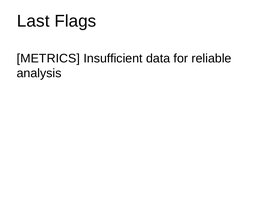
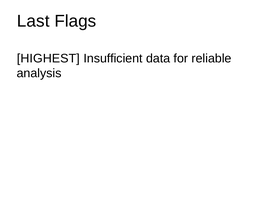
METRICS: METRICS -> HIGHEST (48, 59)
